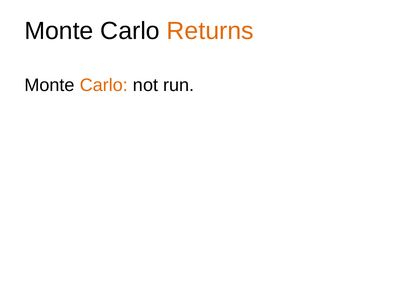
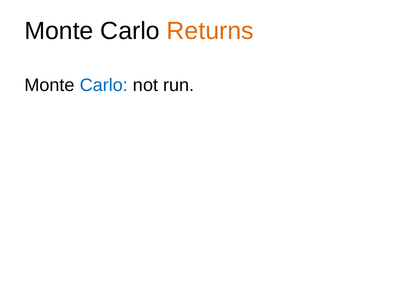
Carlo colour: orange -> blue (104, 85)
